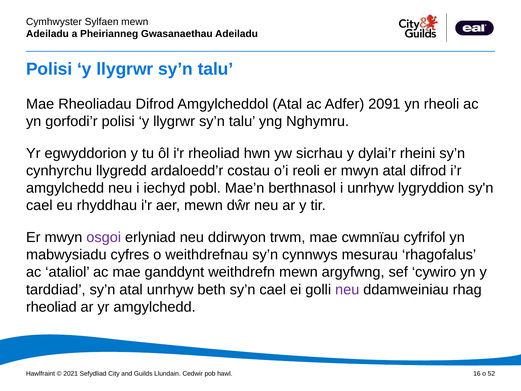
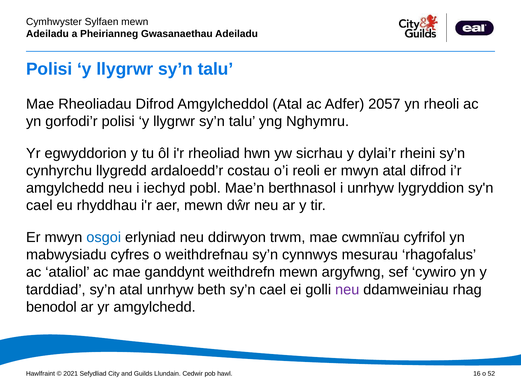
2091: 2091 -> 2057 (384, 104)
osgoi colour: purple -> blue (104, 237)
rheoliad: rheoliad -> benodol (51, 307)
